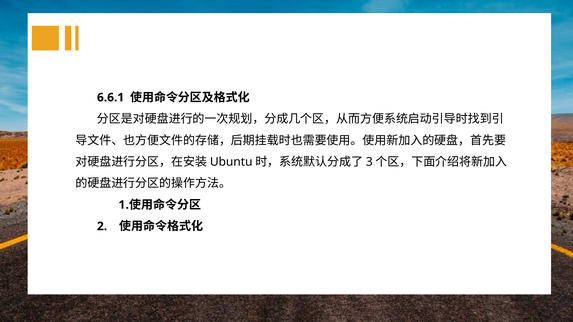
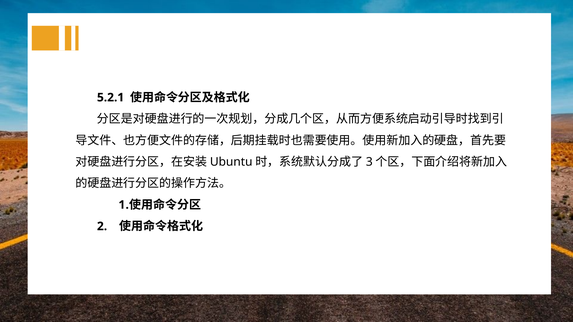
6.6.1: 6.6.1 -> 5.2.1 (111, 98)
